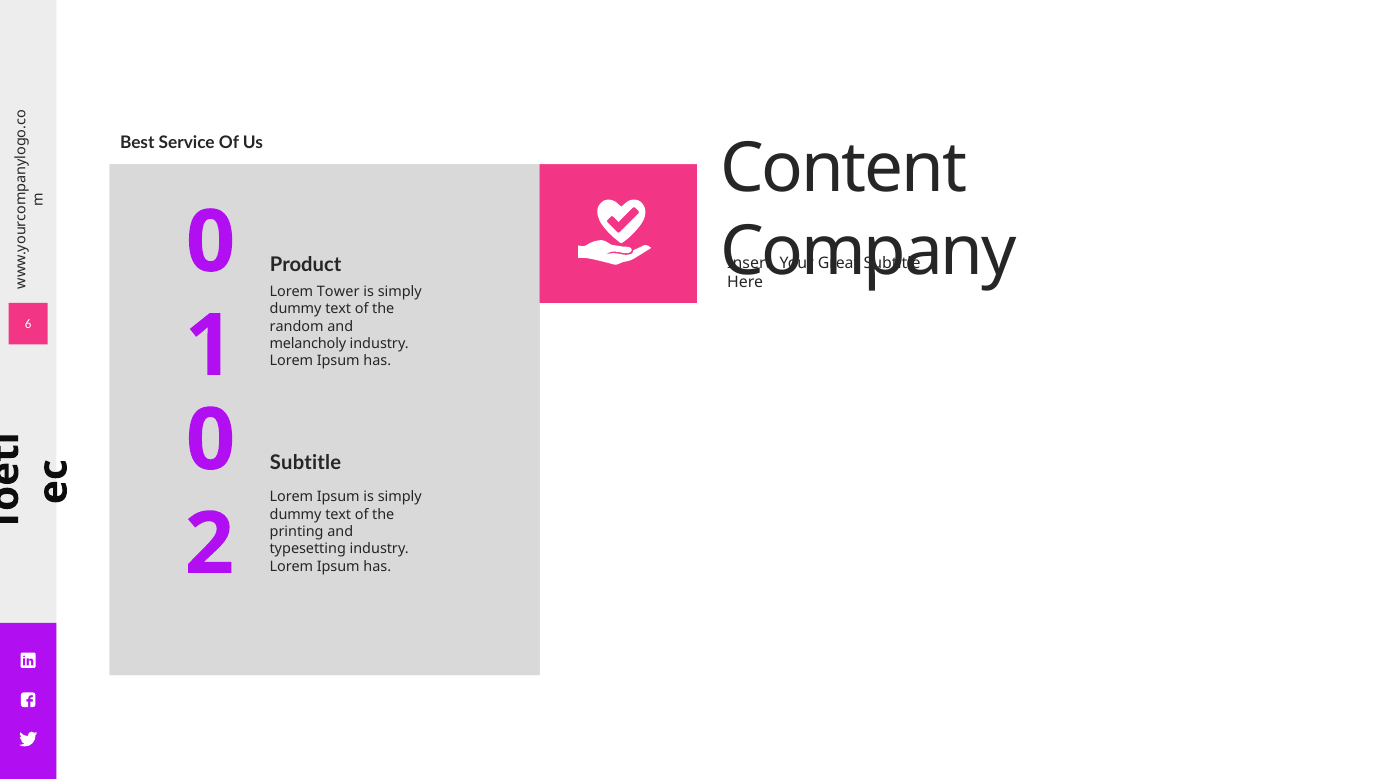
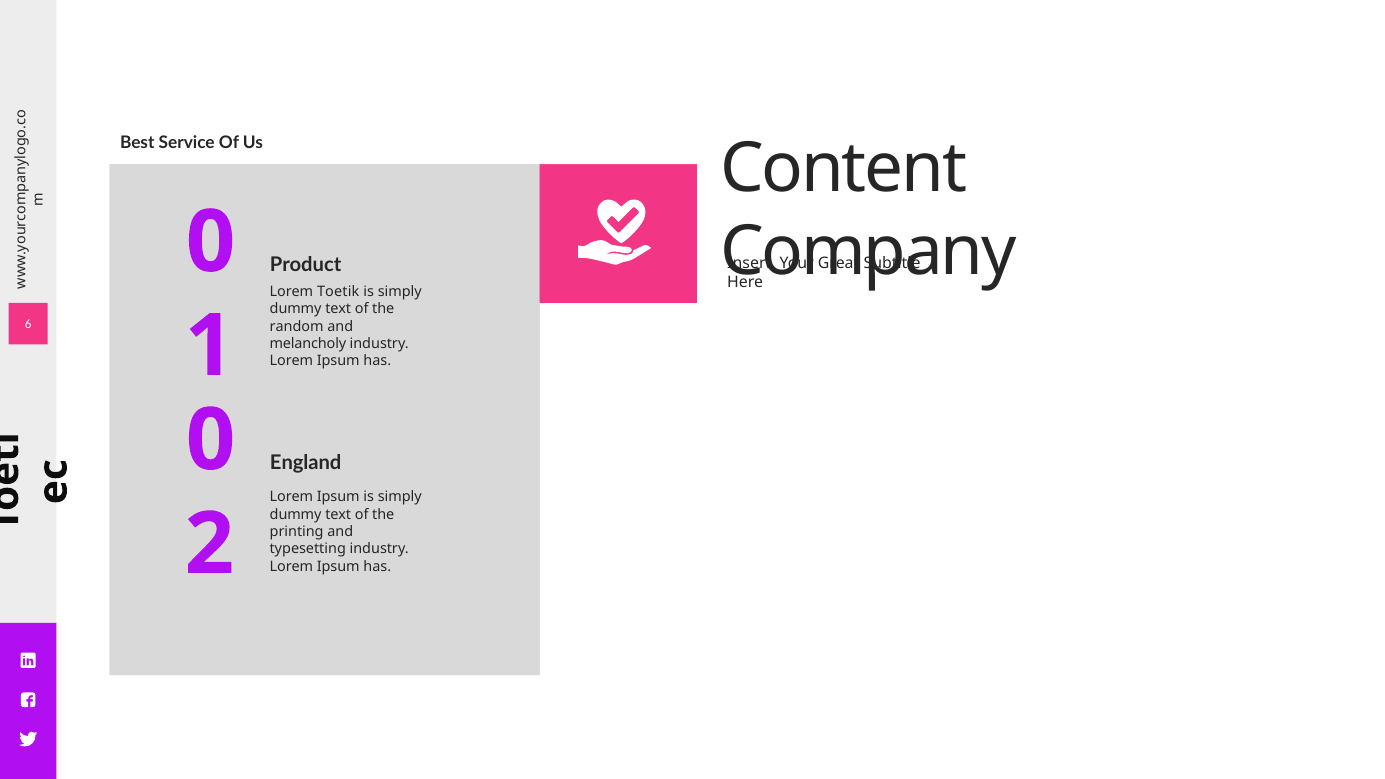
Tower: Tower -> Toetik (338, 292)
Subtitle: Subtitle -> England (306, 463)
